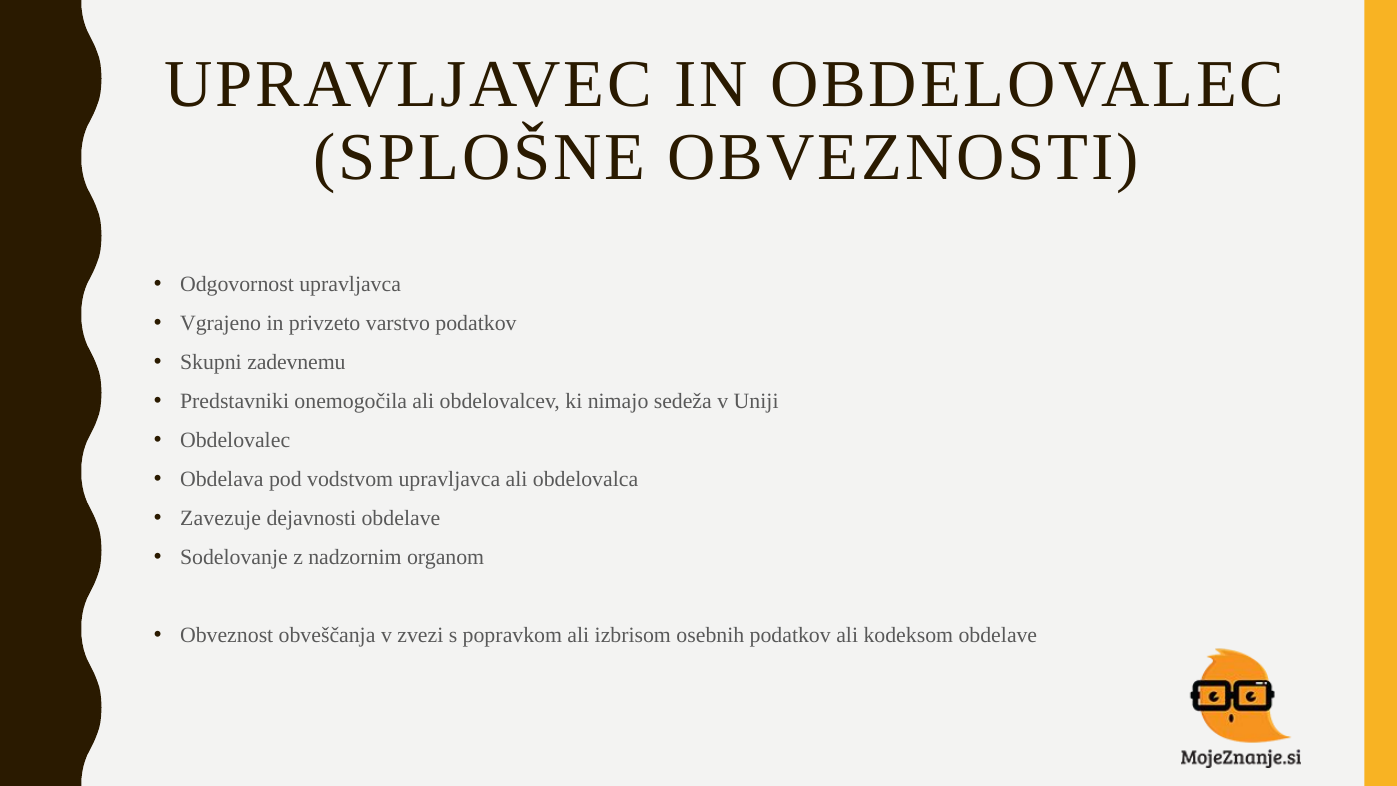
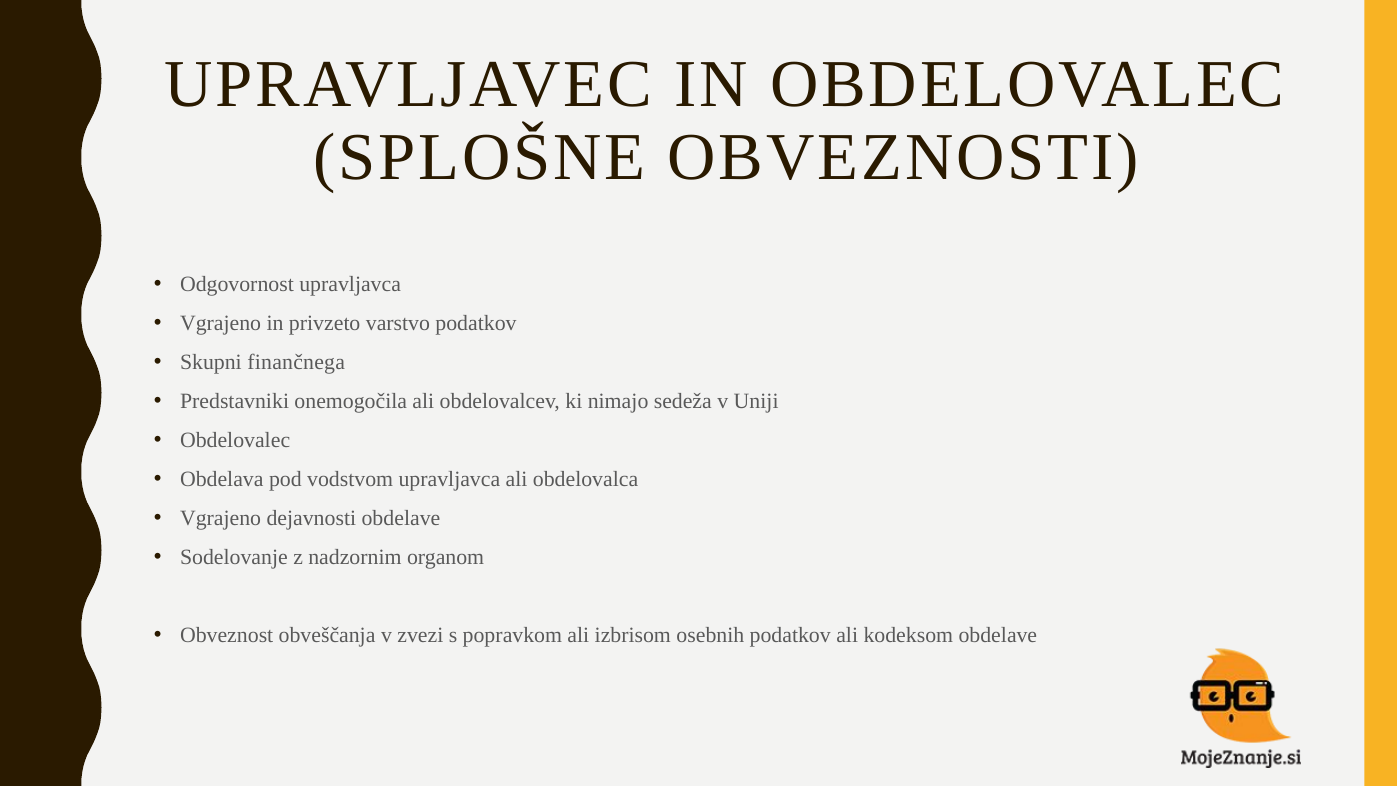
zadevnemu: zadevnemu -> finančnega (296, 362)
Zavezuje: Zavezuje -> Vgrajeno (221, 518)
